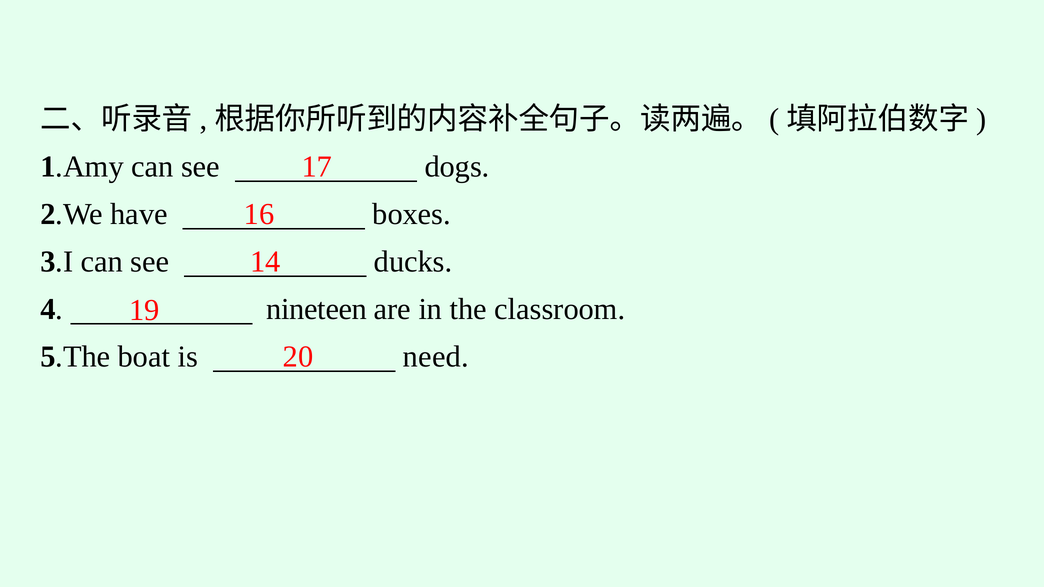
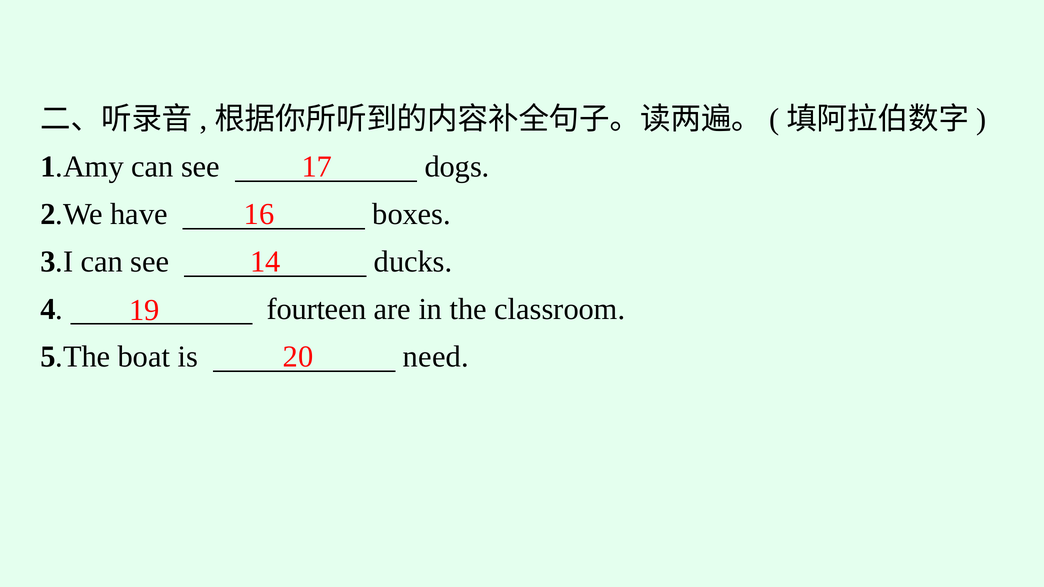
nineteen: nineteen -> fourteen (317, 309)
